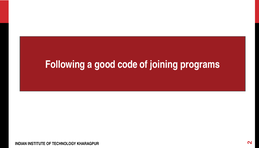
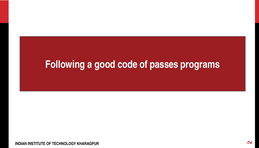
joining: joining -> passes (164, 65)
